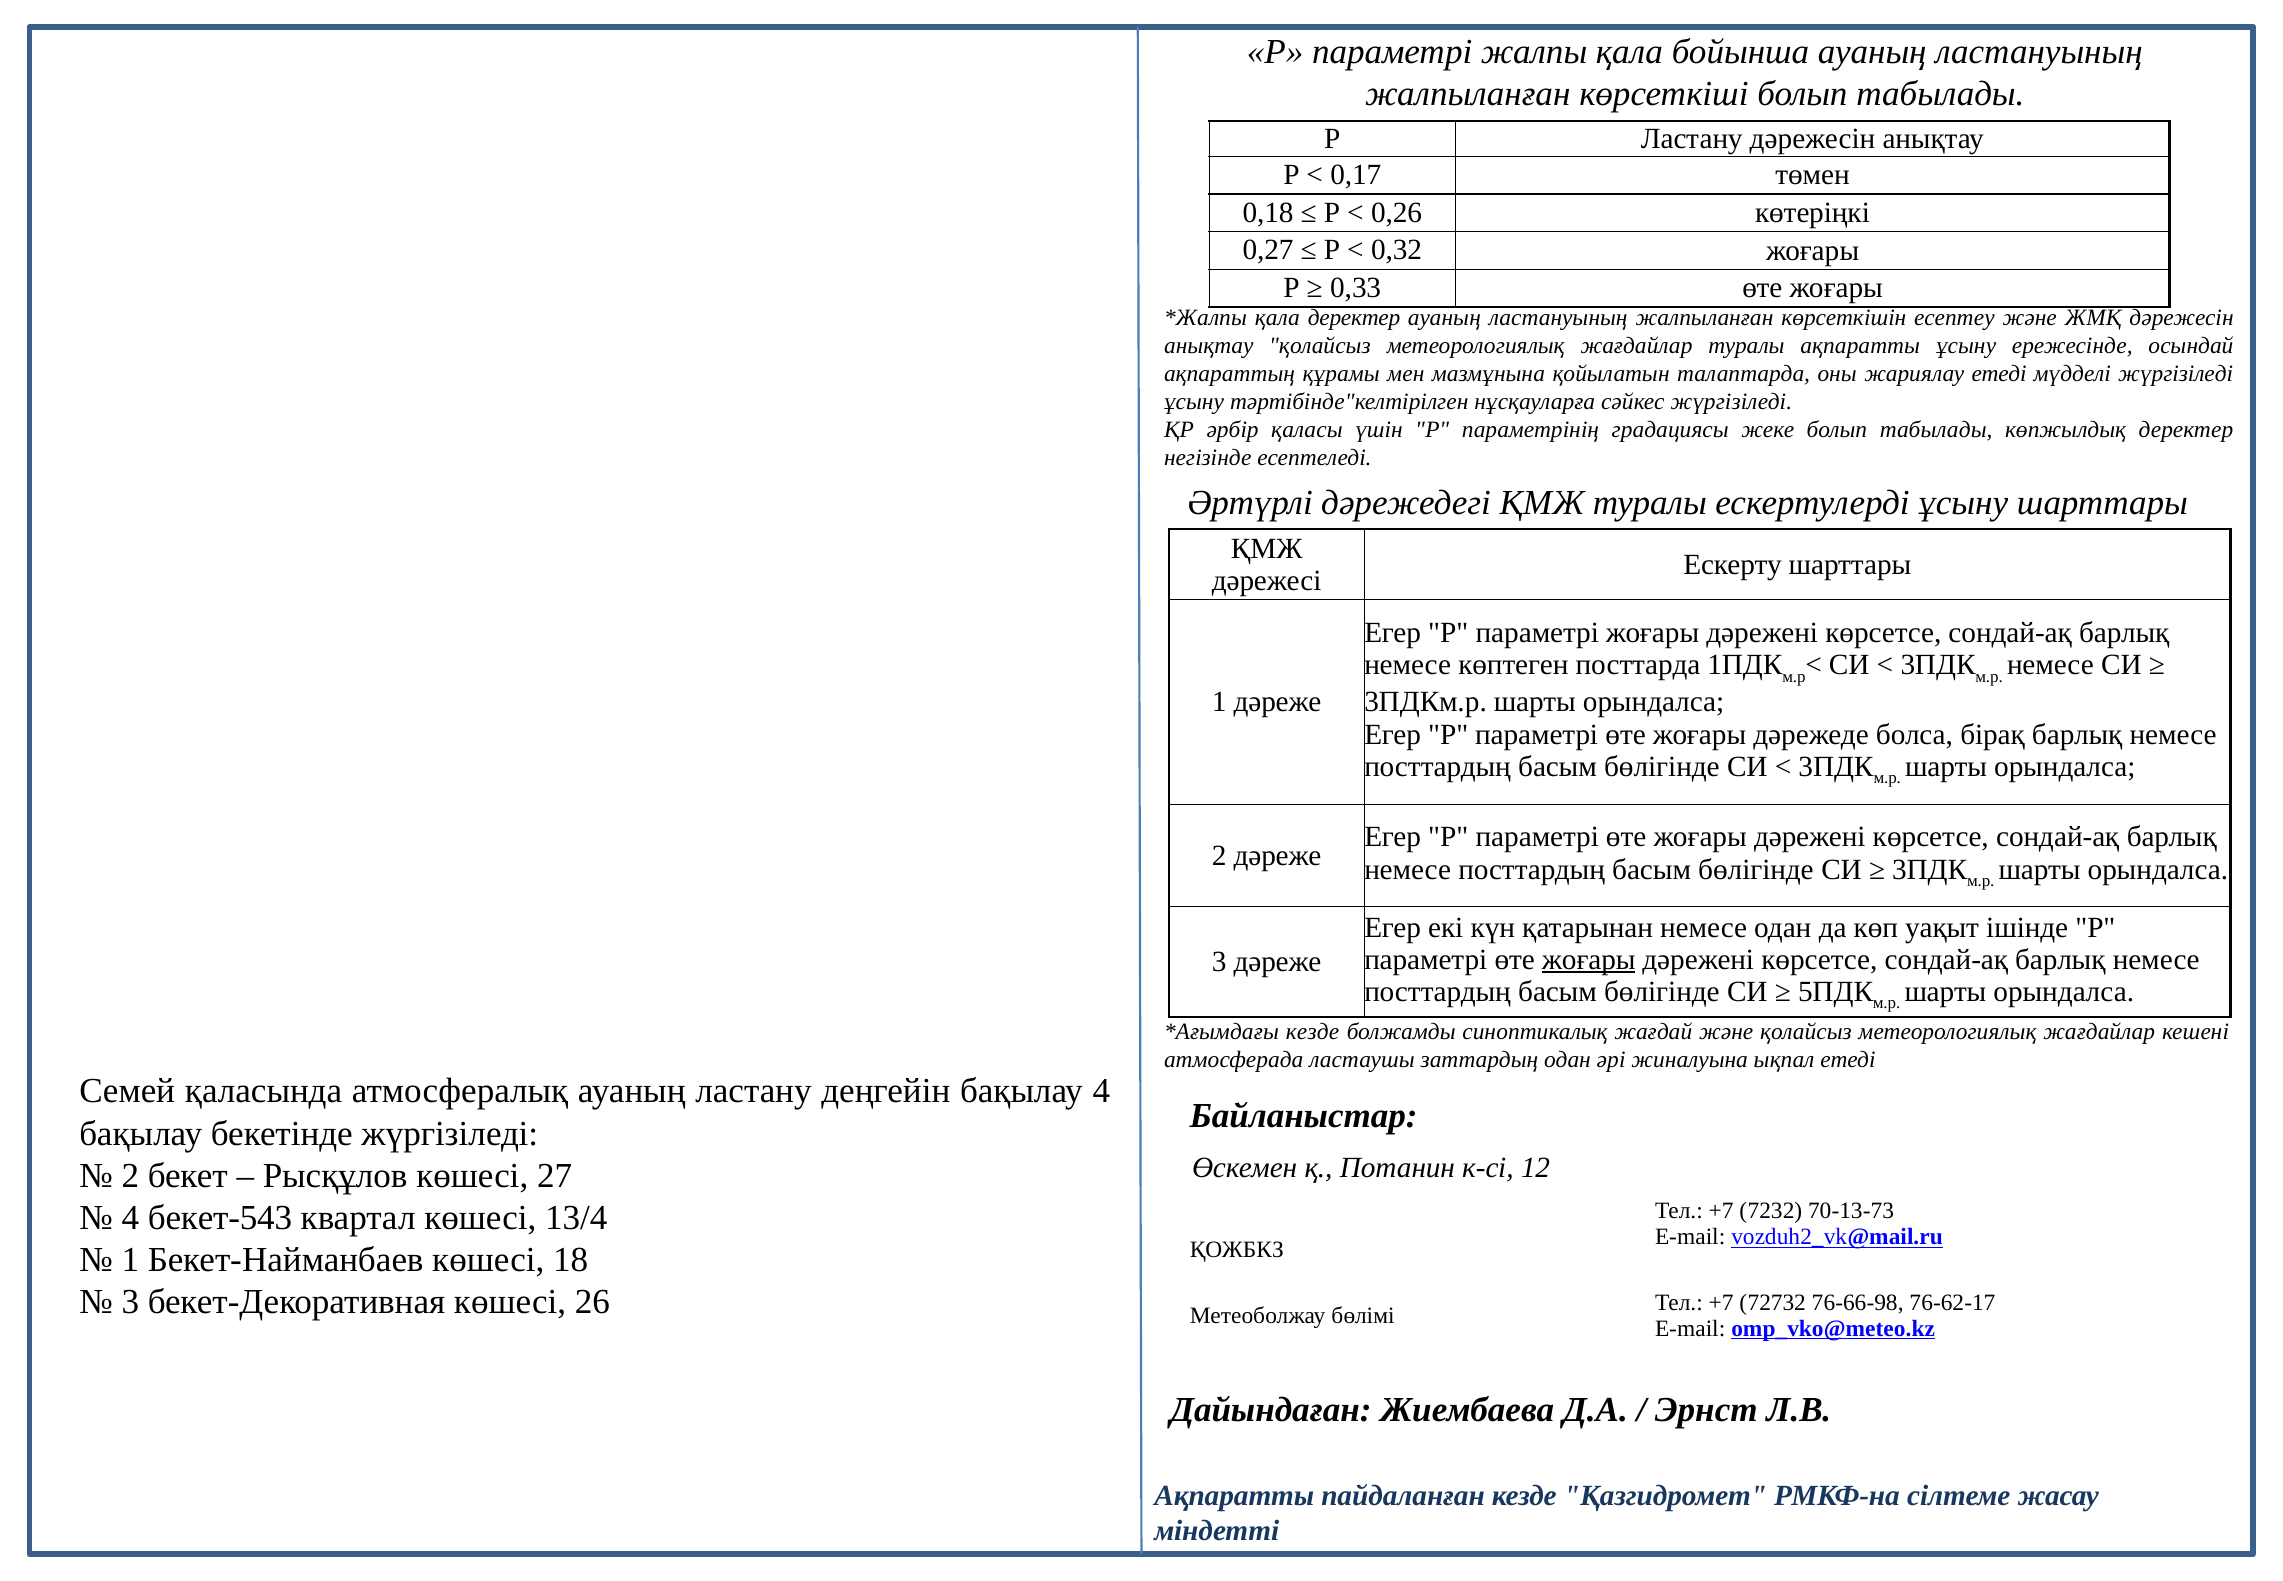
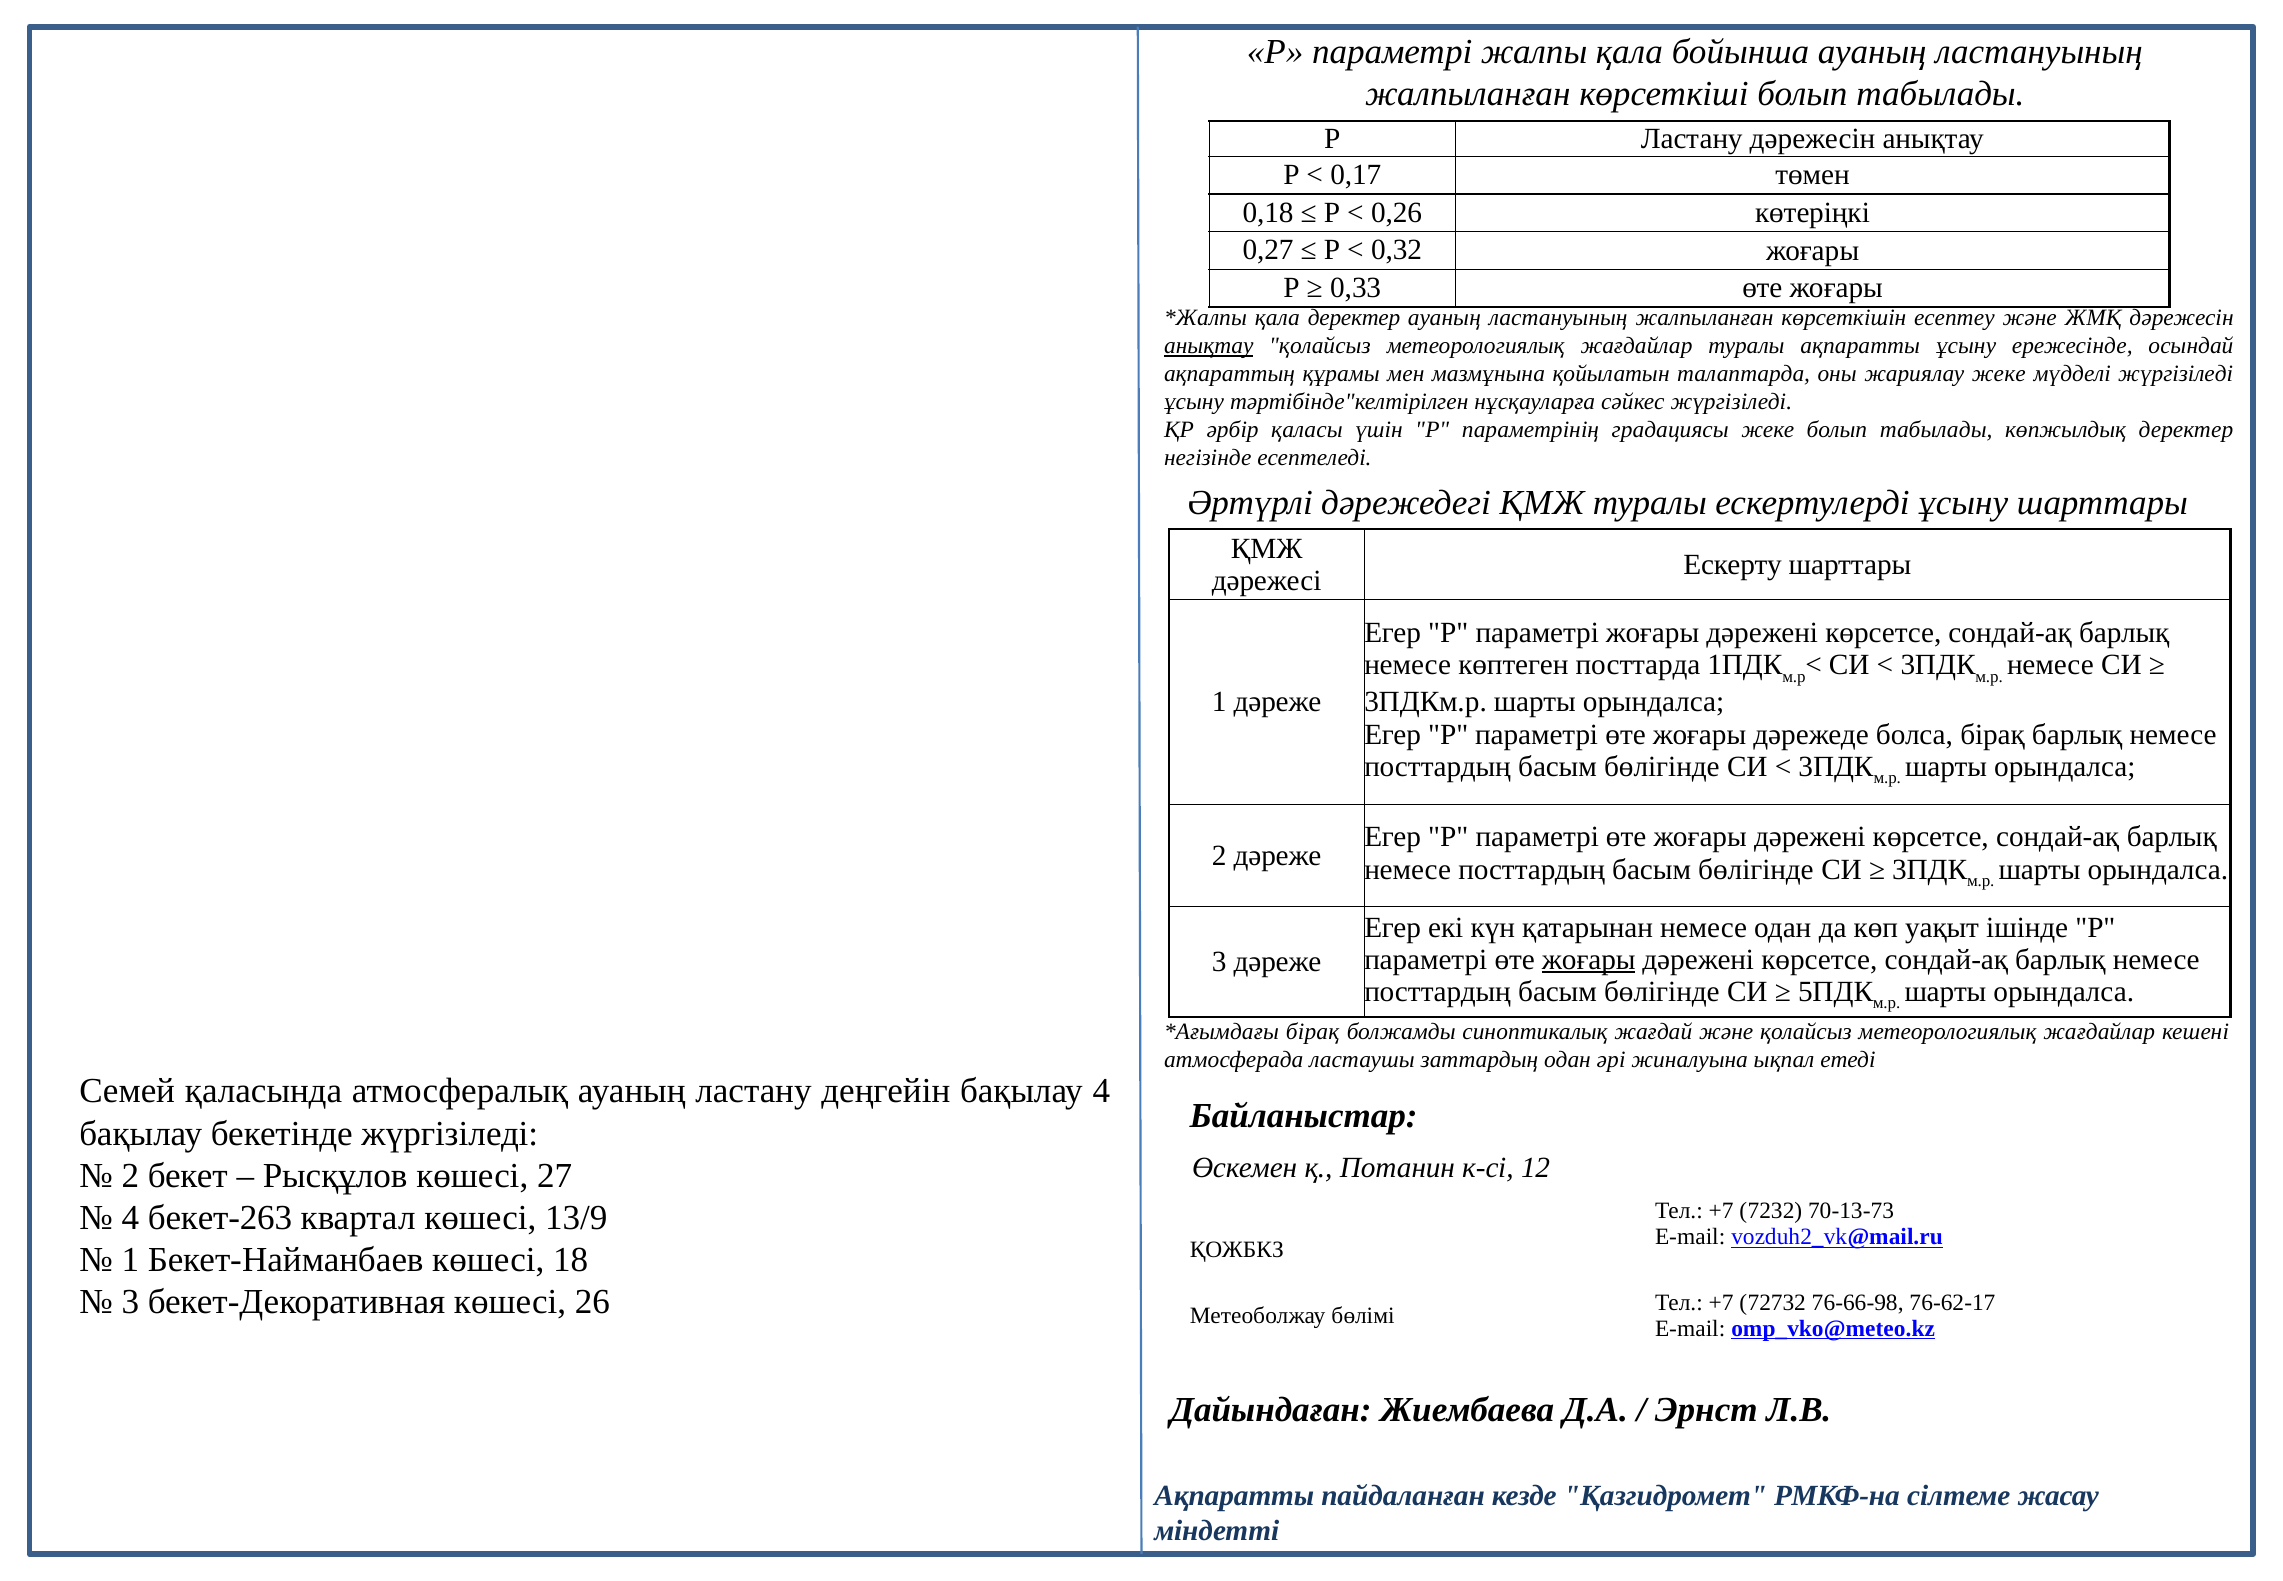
анықтау underline: none -> present (1209, 346)
жариялау етеді: етеді -> жеке (1999, 374)
кезде: кезде -> бірақ (1313, 1032)
бекет-543: бекет-543 -> бекет-263 (220, 1217)
13/4: 13/4 -> 13/9 (576, 1217)
